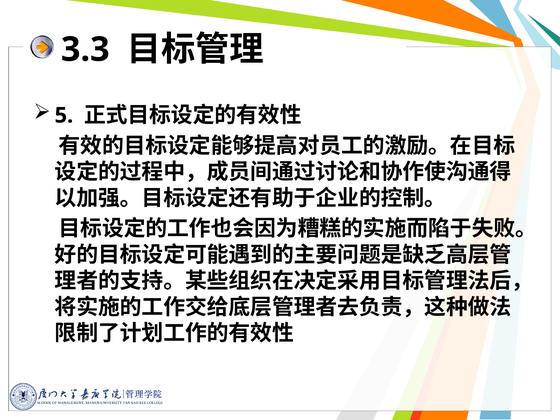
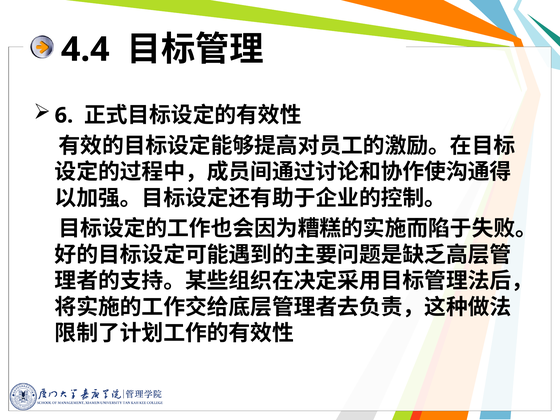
3.3: 3.3 -> 4.4 (85, 50)
5: 5 -> 6 (64, 115)
